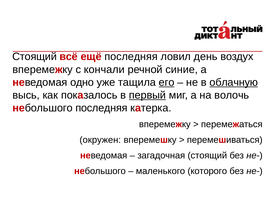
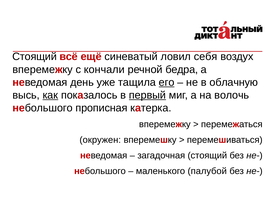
ещё последняя: последняя -> синеватый (131, 57)
день: день -> себя (206, 57)
синие: синие -> бедра (182, 70)
одно: одно -> день (82, 82)
облачную underline: present -> none (234, 82)
как underline: none -> present (50, 95)
небольшого последняя: последняя -> прописная (101, 108)
которого: которого -> палубой (207, 171)
